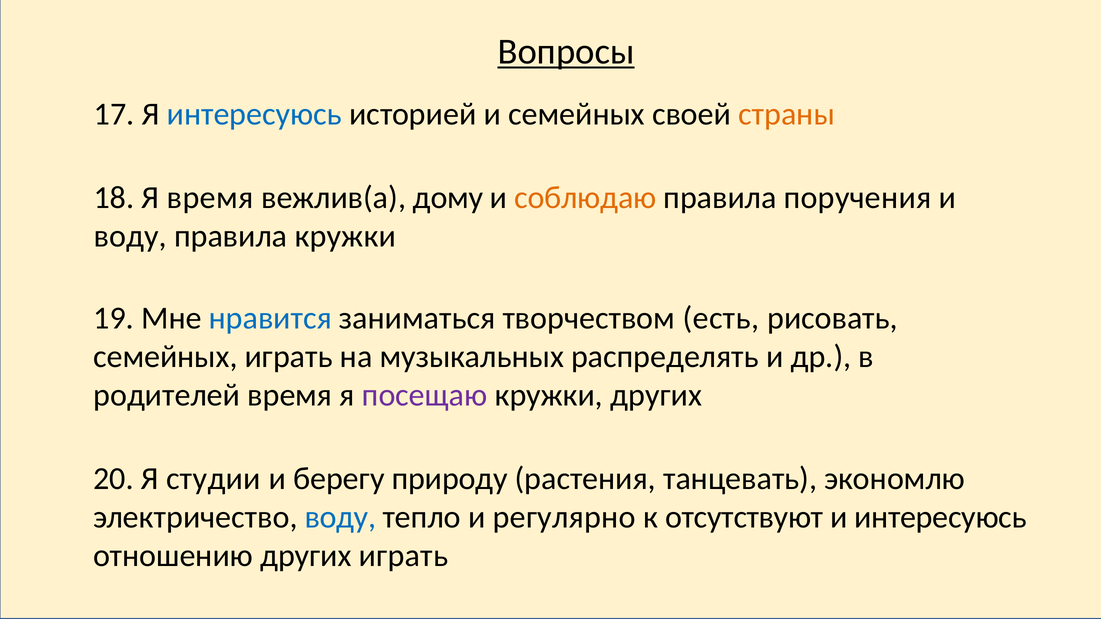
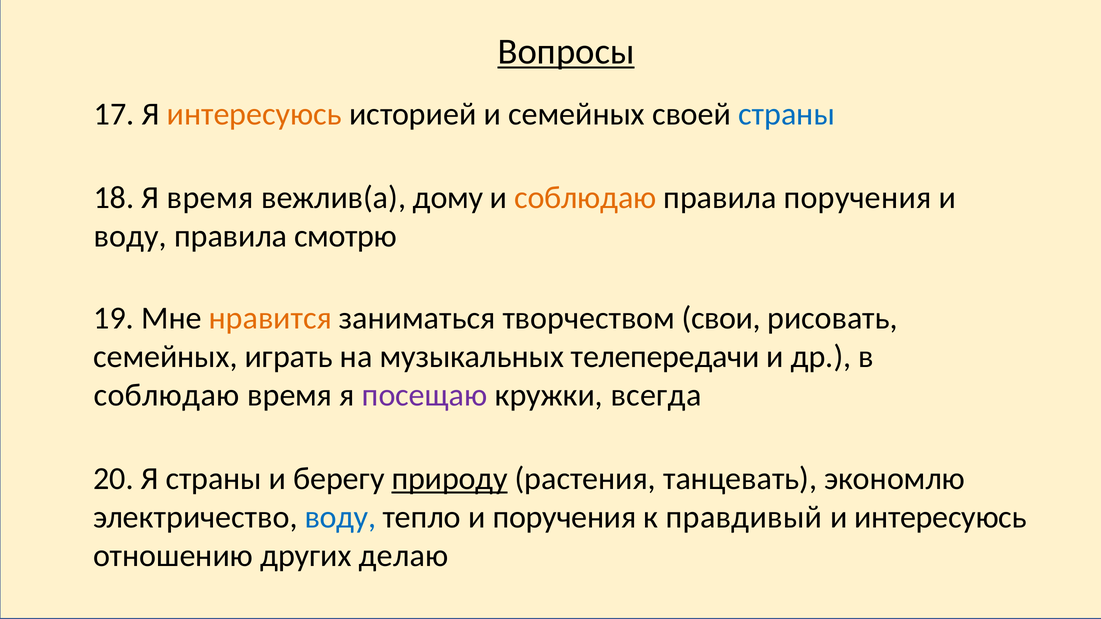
интересуюсь colour: blue -> orange (254, 114)
страны colour: orange -> blue (787, 114)
правила кружки: кружки -> смотрю (346, 236)
нравится colour: blue -> orange (270, 318)
есть: есть -> свои (721, 318)
распределять: распределять -> телепередачи (665, 357)
родителей: родителей -> соблюдаю (167, 395)
кружки других: других -> всегда (656, 395)
Я студии: студии -> страны (214, 479)
природу underline: none -> present (450, 479)
и регулярно: регулярно -> поручения (564, 518)
отсутствуют: отсутствуют -> правдивый (744, 518)
других играть: играть -> делаю (404, 556)
